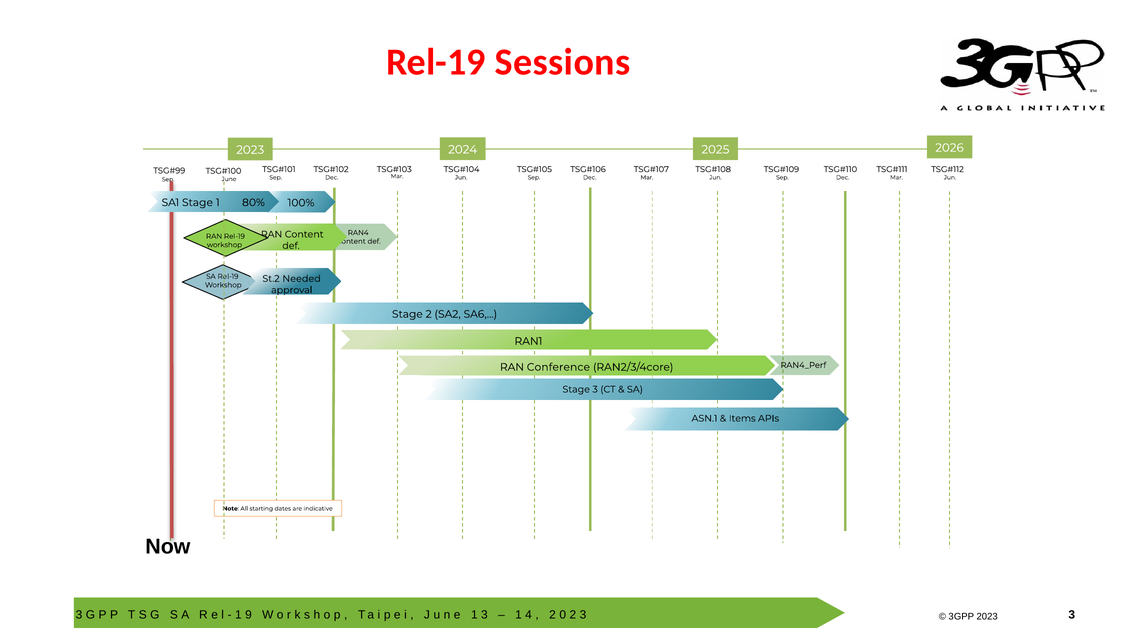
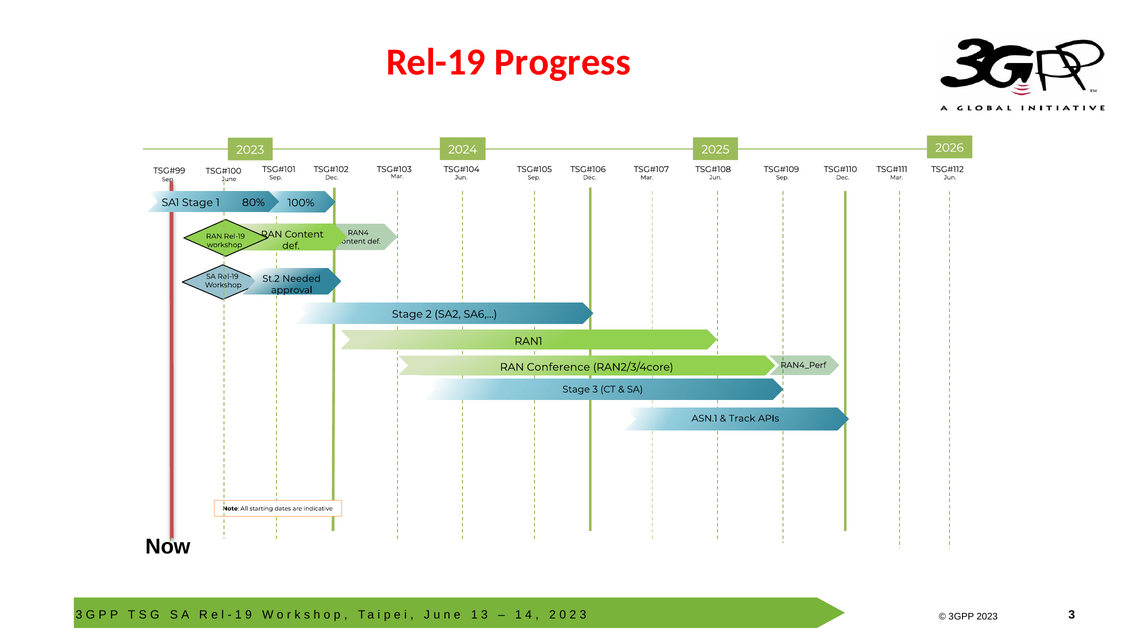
Sessions: Sessions -> Progress (563, 62)
Items: Items -> Track (742, 418)
